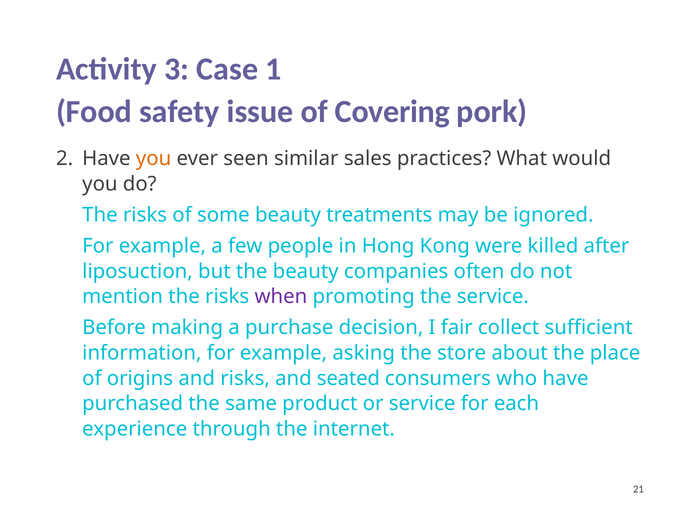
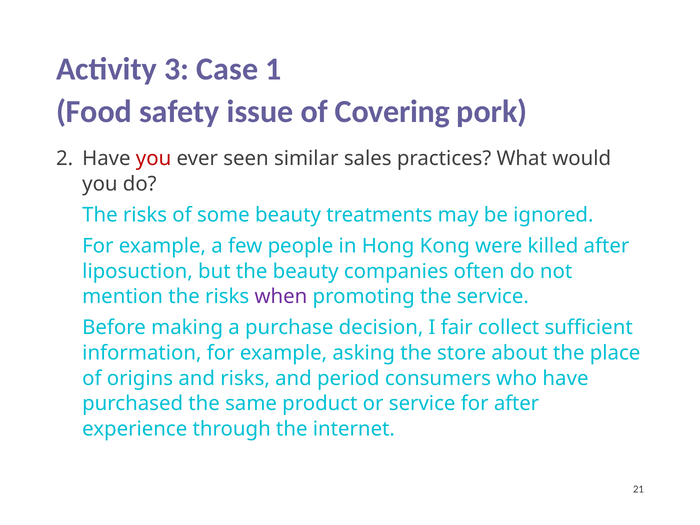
you colour: orange -> red (154, 159)
seated: seated -> period (348, 378)
for each: each -> after (517, 404)
